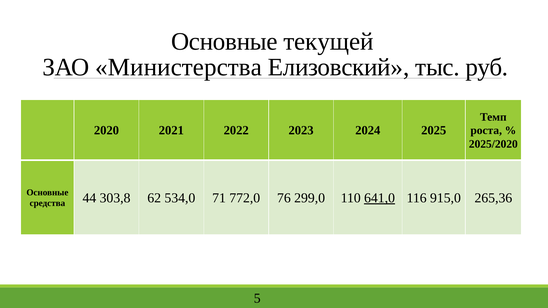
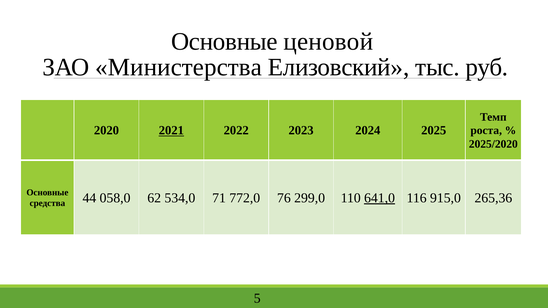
текущей: текущей -> ценовой (328, 42)
2021 underline: none -> present (171, 131)
303,8: 303,8 -> 058,0 (115, 198)
